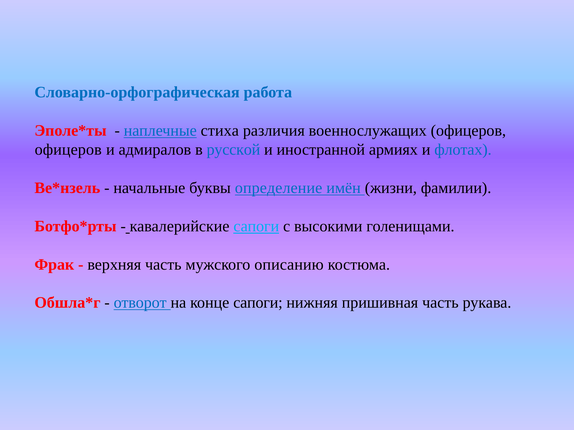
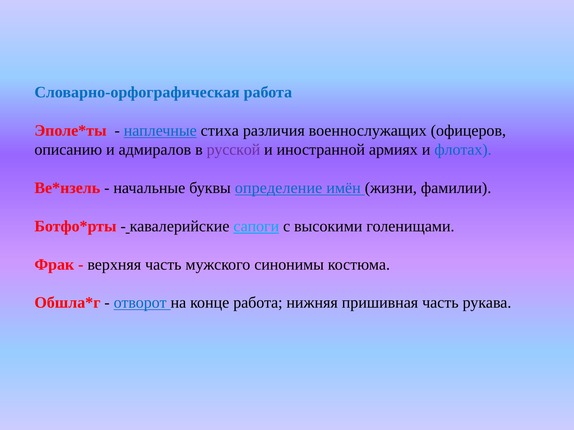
офицеров: офицеров -> описанию (68, 150)
русской colour: blue -> purple (233, 150)
описанию: описанию -> синонимы (289, 265)
конце сапоги: сапоги -> работа (258, 303)
